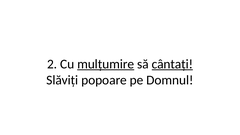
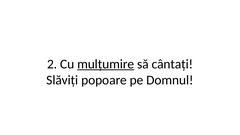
cântați underline: present -> none (172, 64)
